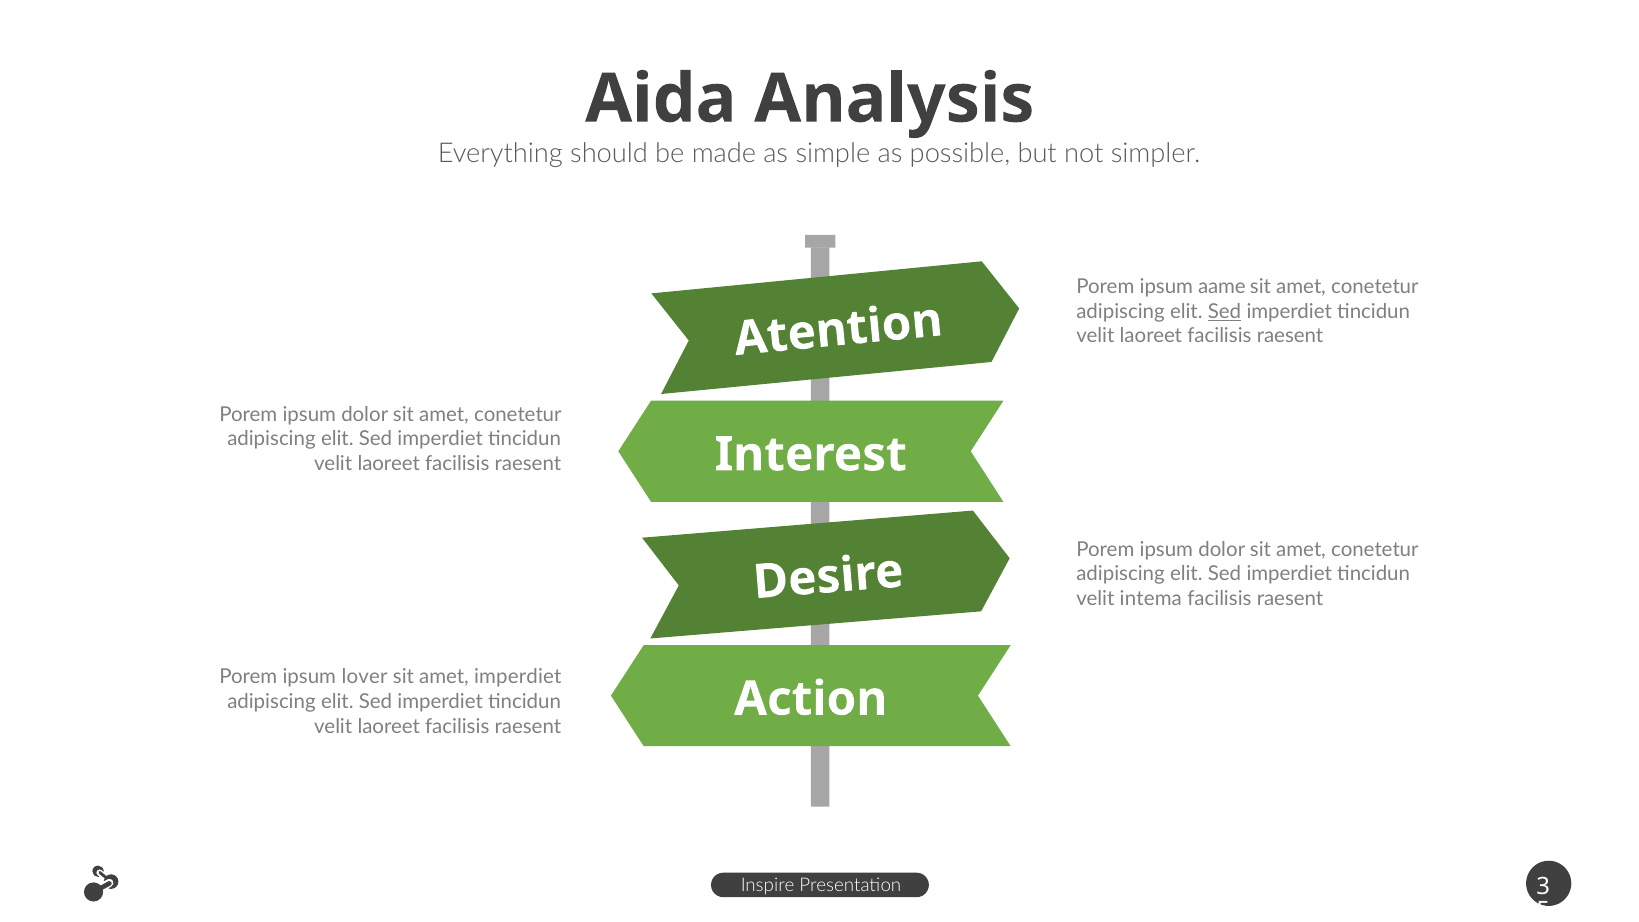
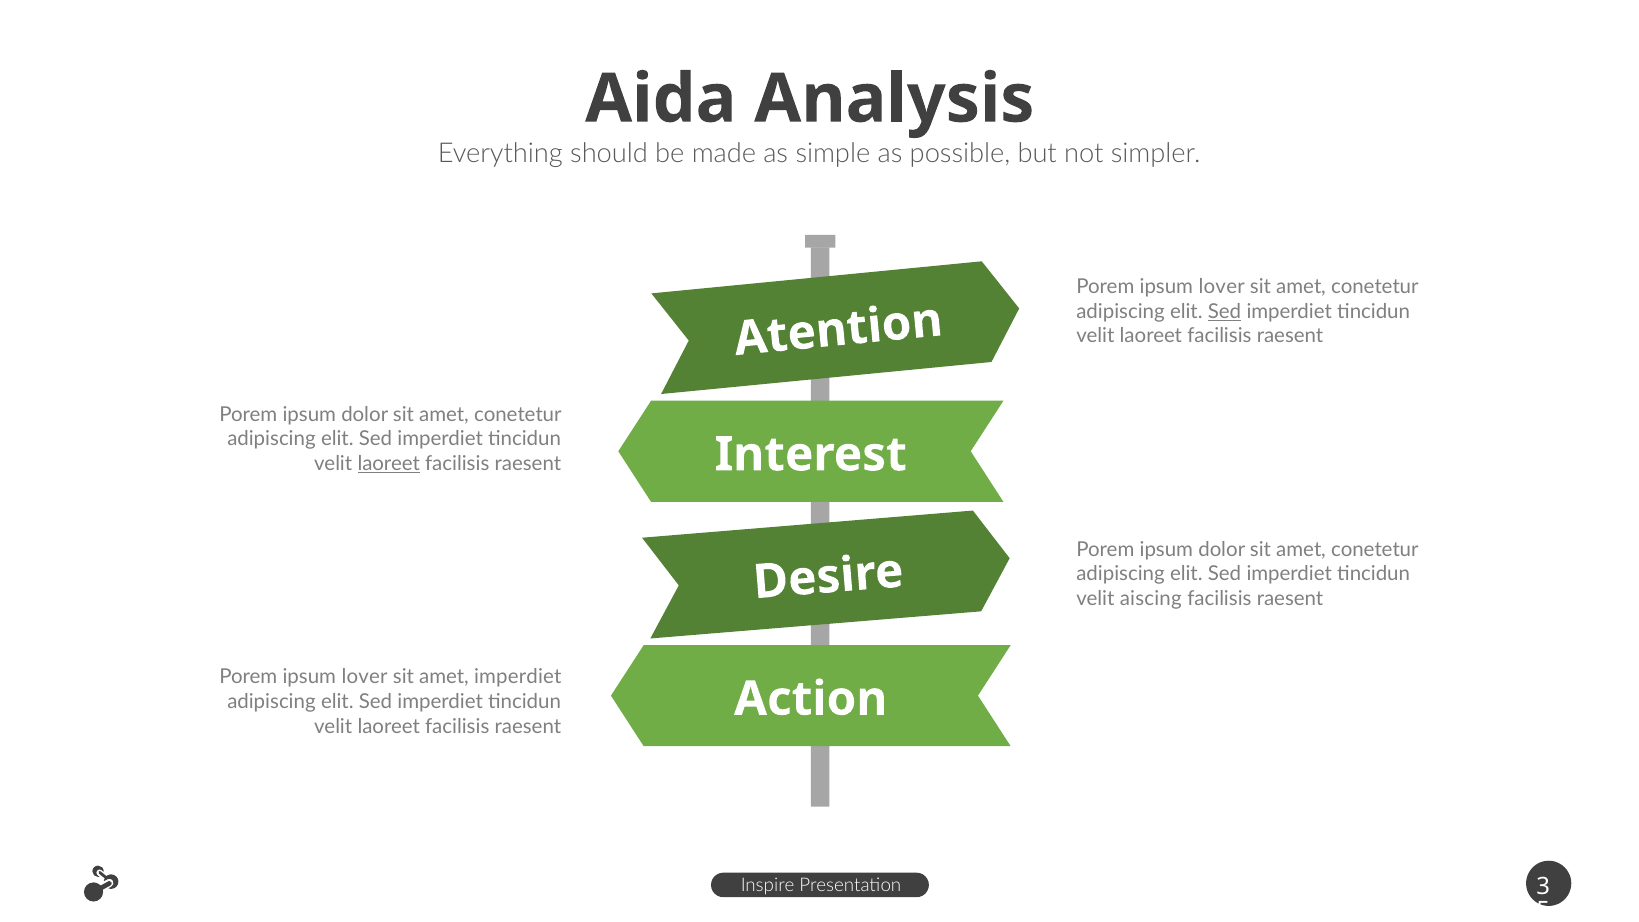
aame: aame -> lover (1222, 287)
laoreet underline: none -> present (389, 464)
intema: intema -> aiscing (1151, 599)
